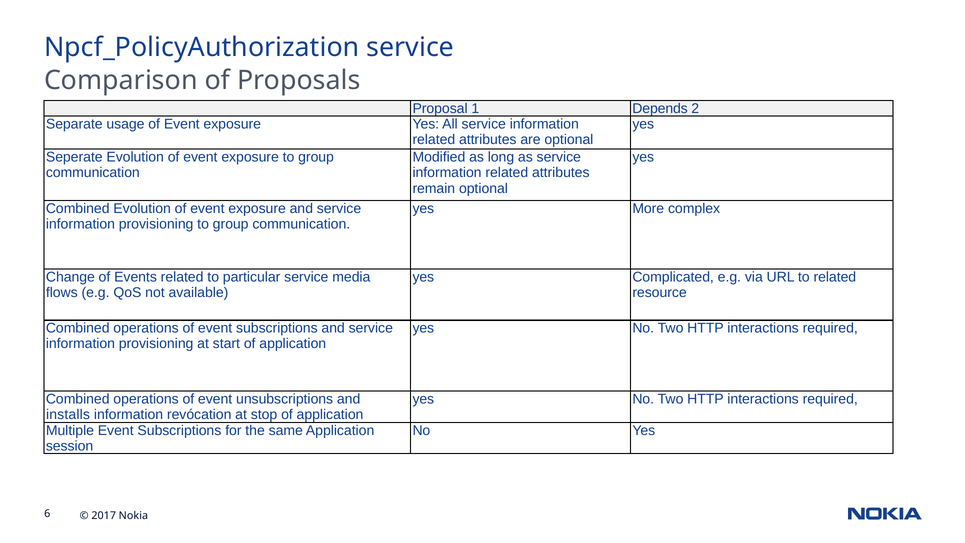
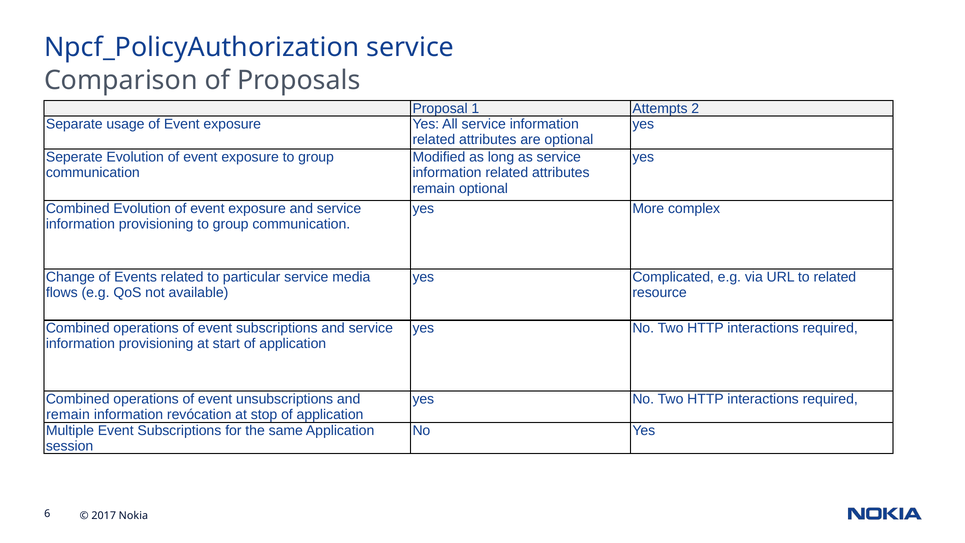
Depends: Depends -> Attempts (660, 108)
installs: installs -> remain (68, 415)
